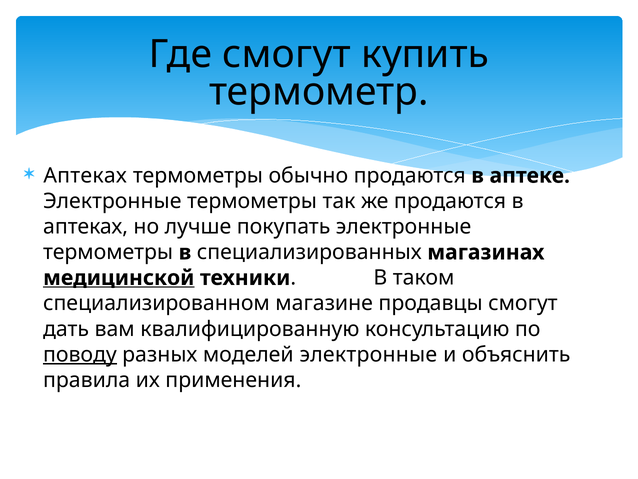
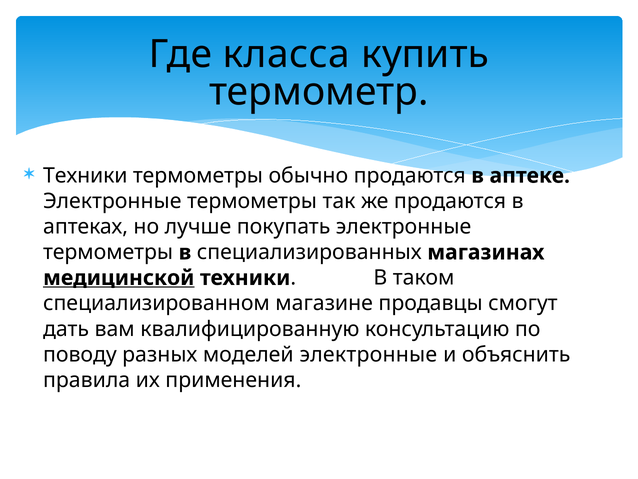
Где смогут: смогут -> класса (286, 54)
Аптеках: Аптеках -> Техники (85, 176)
поводу underline: present -> none (80, 354)
